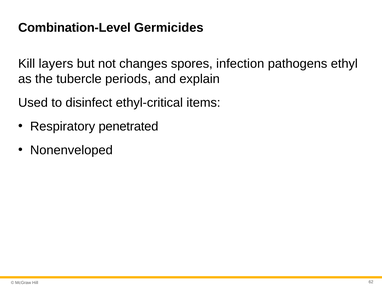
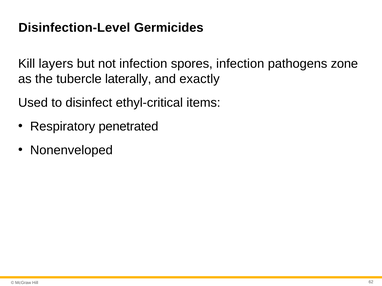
Combination-Level: Combination-Level -> Disinfection-Level (74, 28)
not changes: changes -> infection (143, 64)
ethyl: ethyl -> zone (344, 64)
periods: periods -> laterally (128, 79)
explain: explain -> exactly (200, 79)
